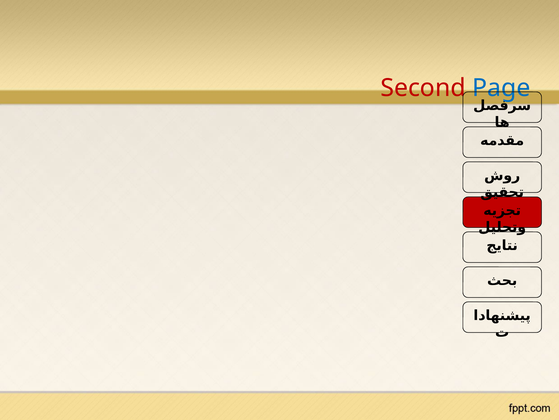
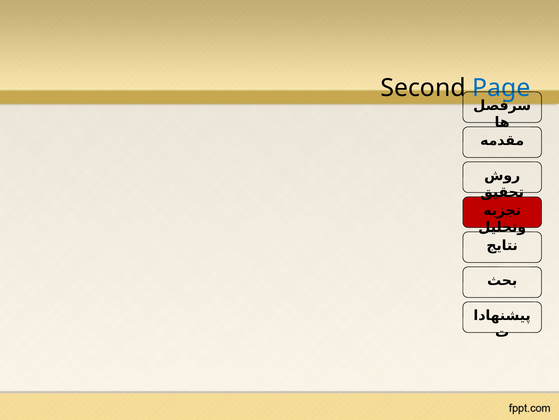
Second colour: red -> black (423, 88)
